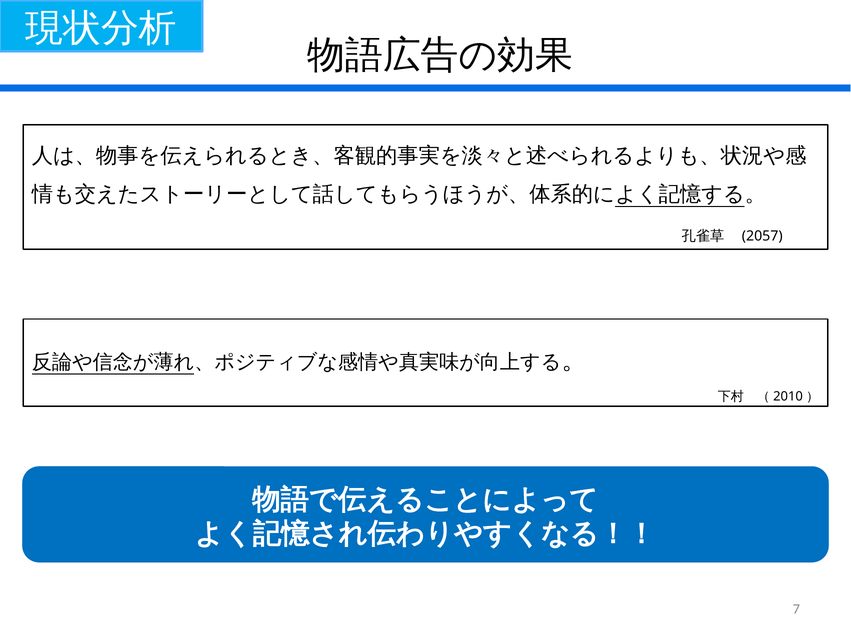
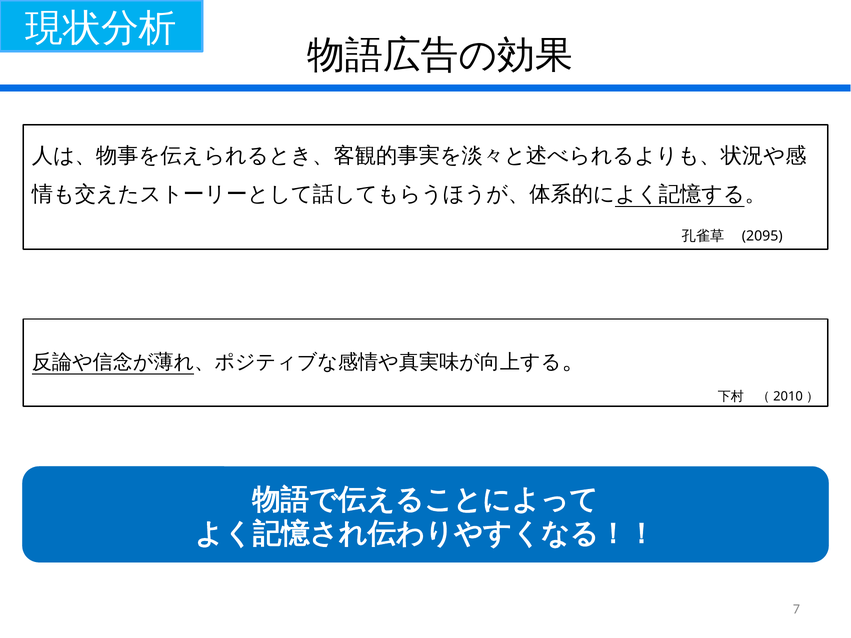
2057: 2057 -> 2095 (762, 236)
